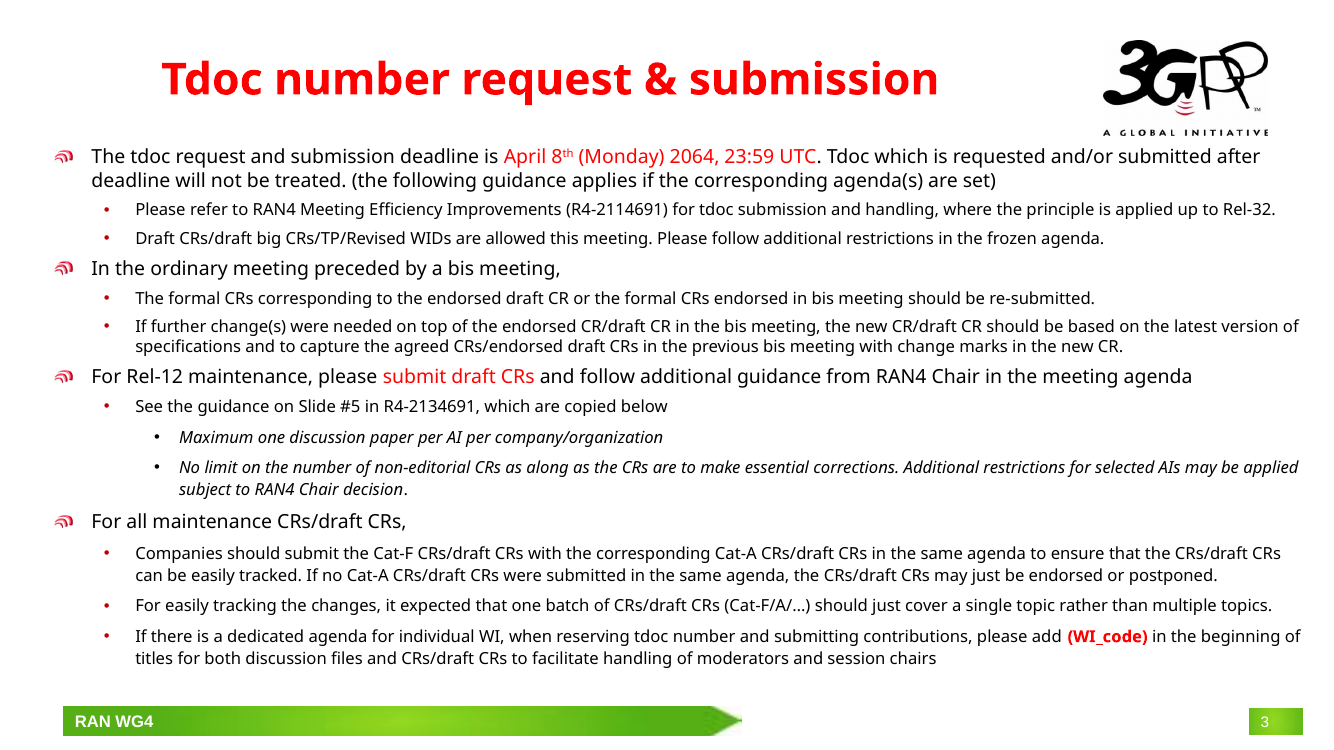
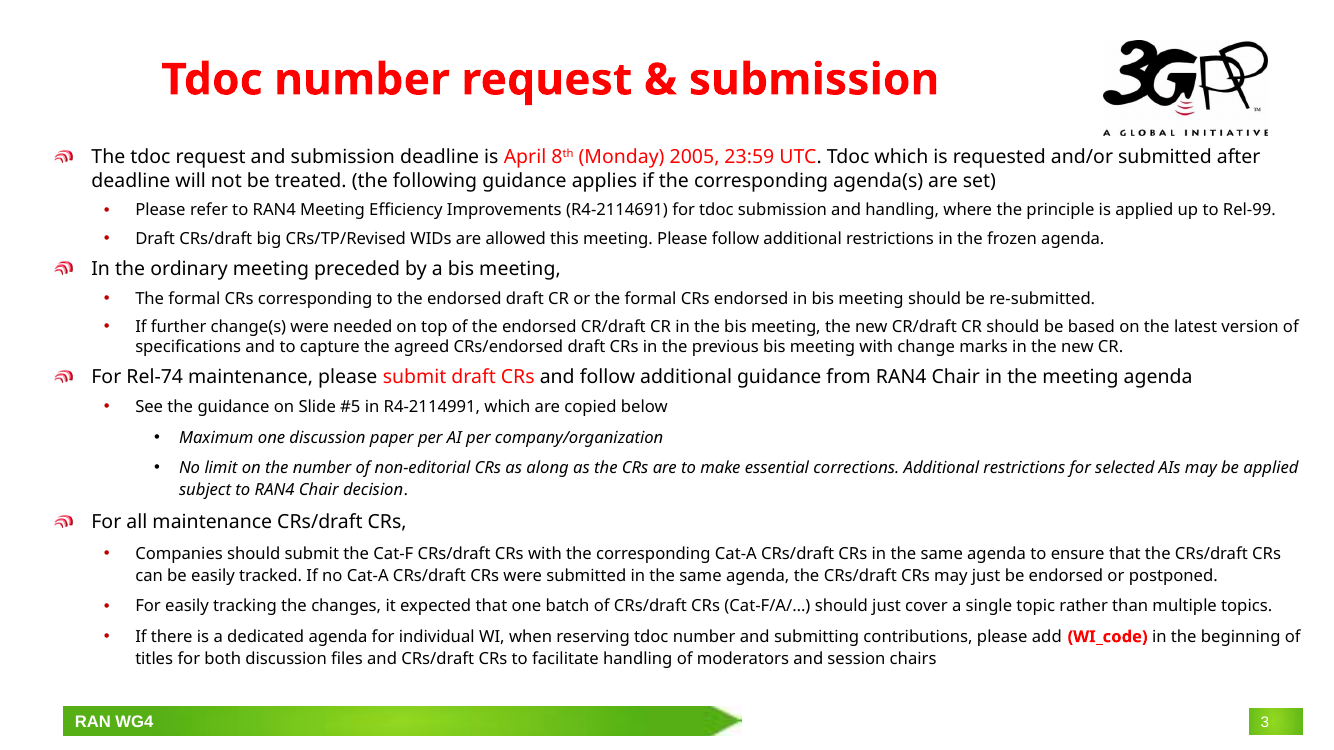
2064: 2064 -> 2005 (695, 157)
Rel-32: Rel-32 -> Rel-99 (1249, 211)
Rel-12: Rel-12 -> Rel-74 (155, 378)
R4-2134691: R4-2134691 -> R4-2114991 (432, 407)
